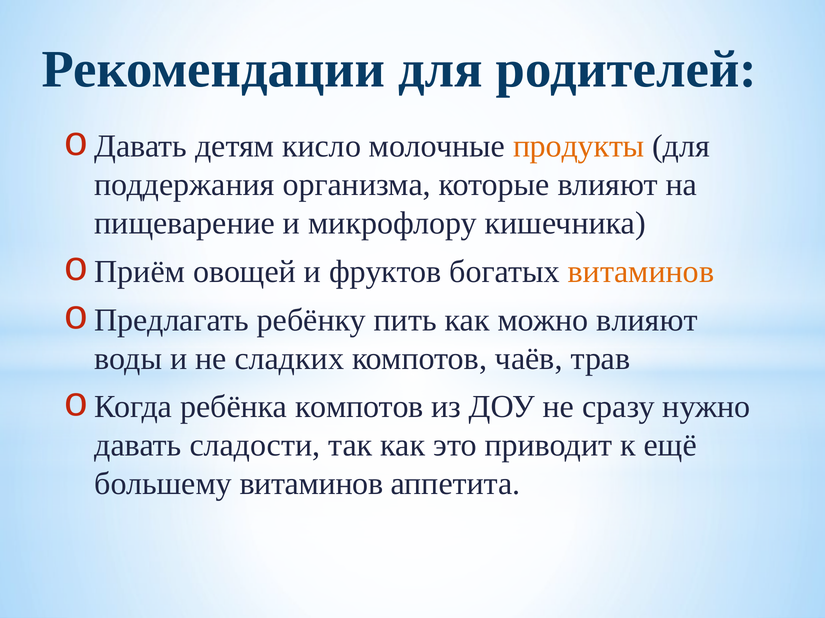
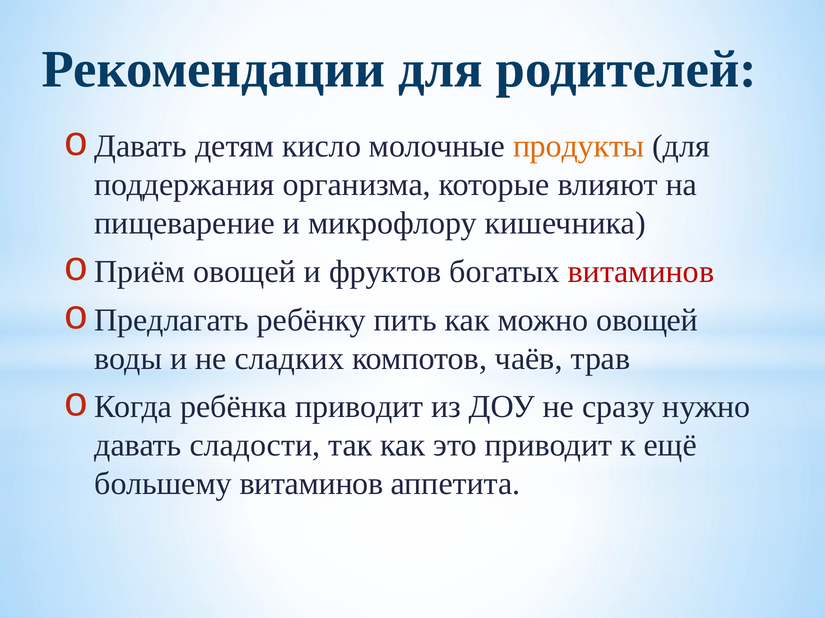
витаминов colour: orange -> red (641, 272)
можно влияют: влияют -> овощей (647, 320)
ребёнка компотов: компотов -> приводит (359, 407)
